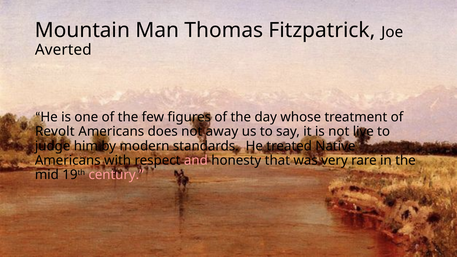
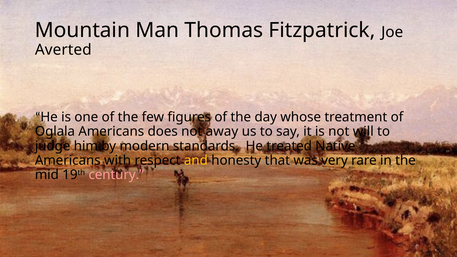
Revolt: Revolt -> Oglala (55, 132)
live: live -> will (363, 132)
and colour: pink -> yellow (196, 160)
